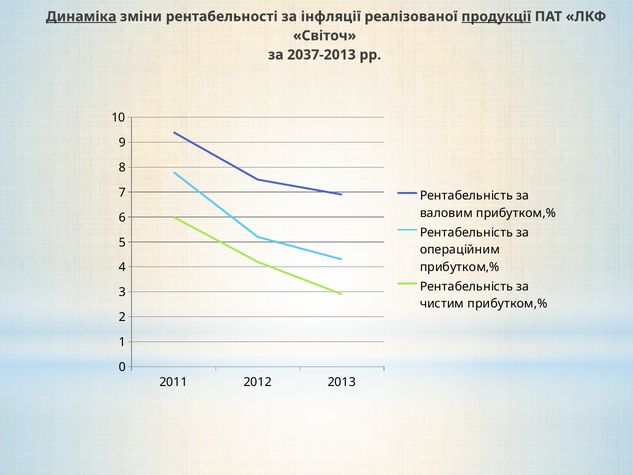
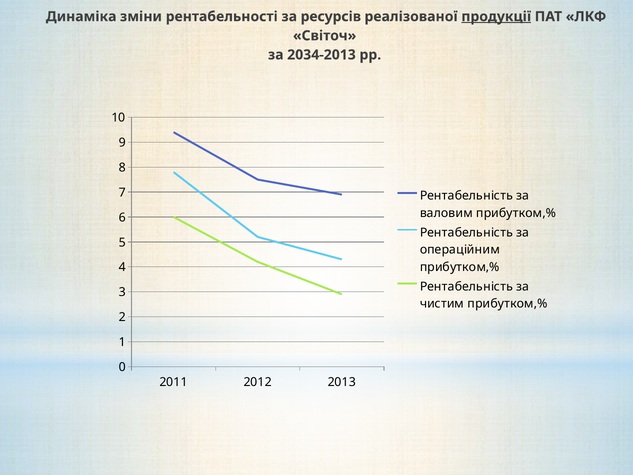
Динаміка underline: present -> none (81, 17)
інфляції: інфляції -> ресурсів (331, 17)
2037-2013: 2037-2013 -> 2034-2013 (322, 55)
